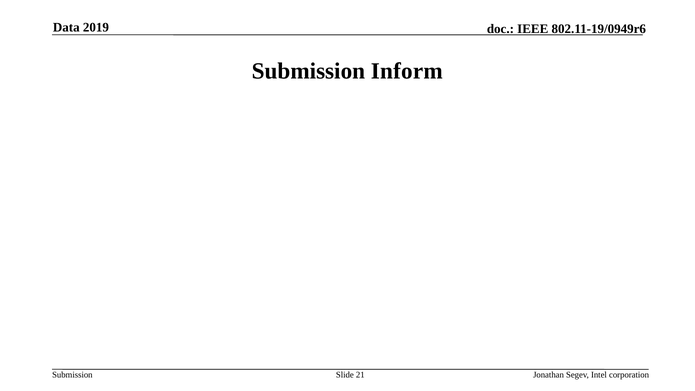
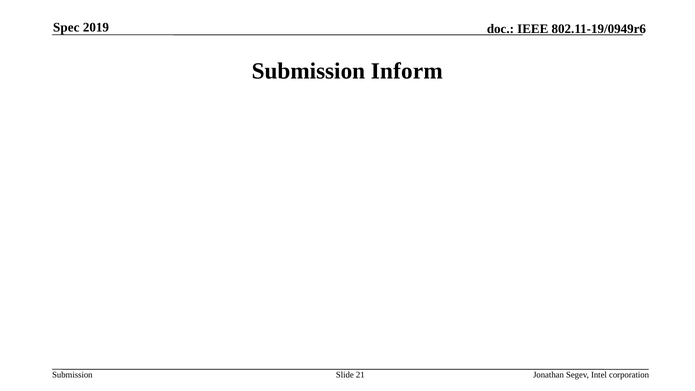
Data: Data -> Spec (66, 28)
